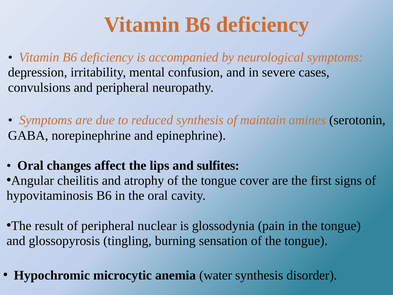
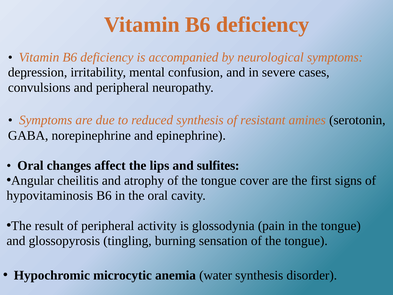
maintain: maintain -> resistant (263, 120)
nuclear: nuclear -> activity (157, 226)
